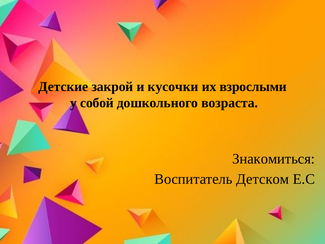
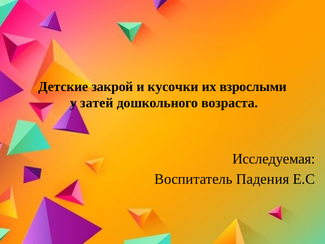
собой: собой -> затей (97, 103)
Знакомиться: Знакомиться -> Исследуемая (274, 159)
Детском: Детском -> Падения (263, 179)
